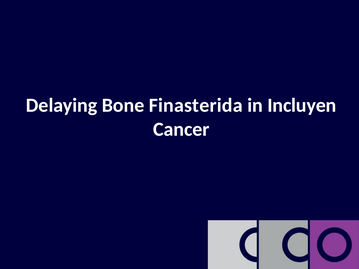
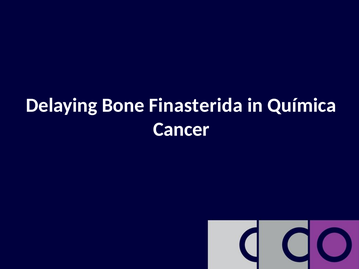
Incluyen: Incluyen -> Química (302, 105)
